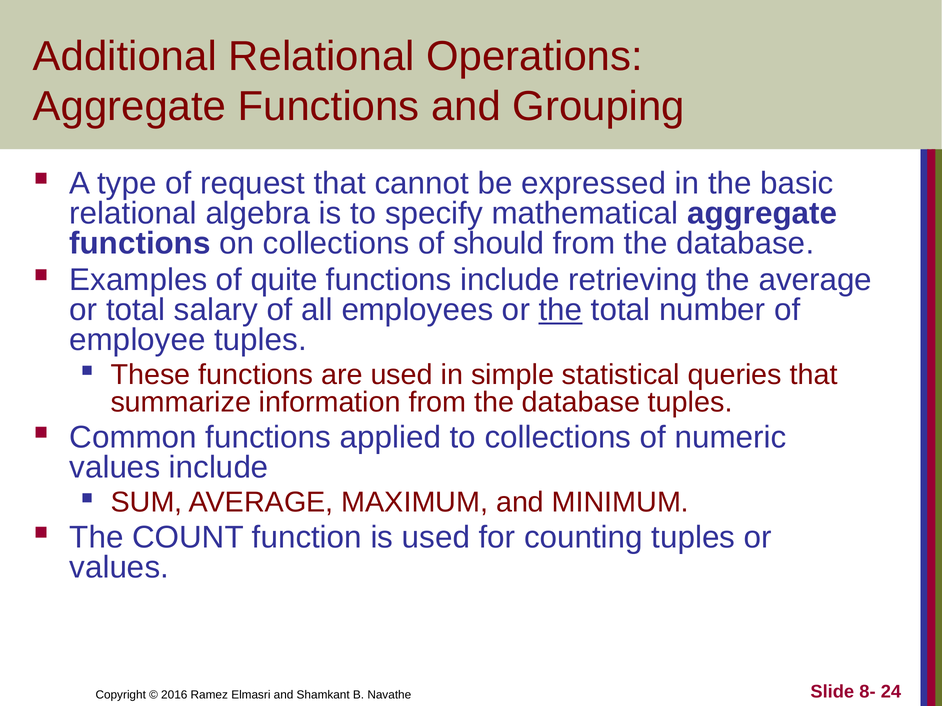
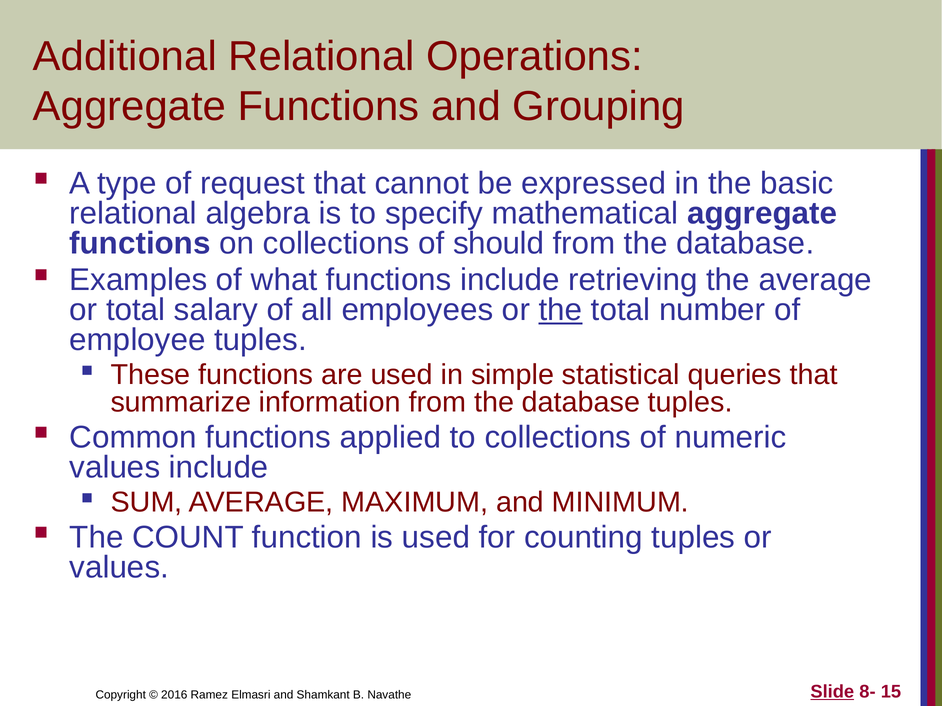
quite: quite -> what (284, 280)
Slide underline: none -> present (832, 692)
24: 24 -> 15 (891, 692)
